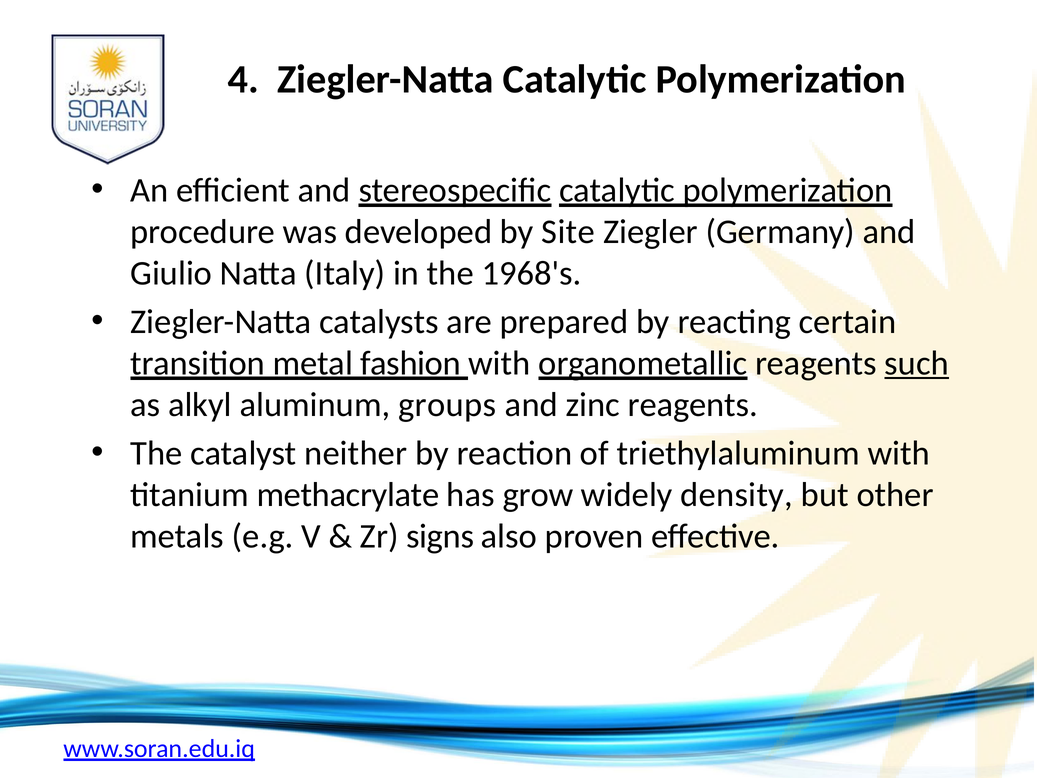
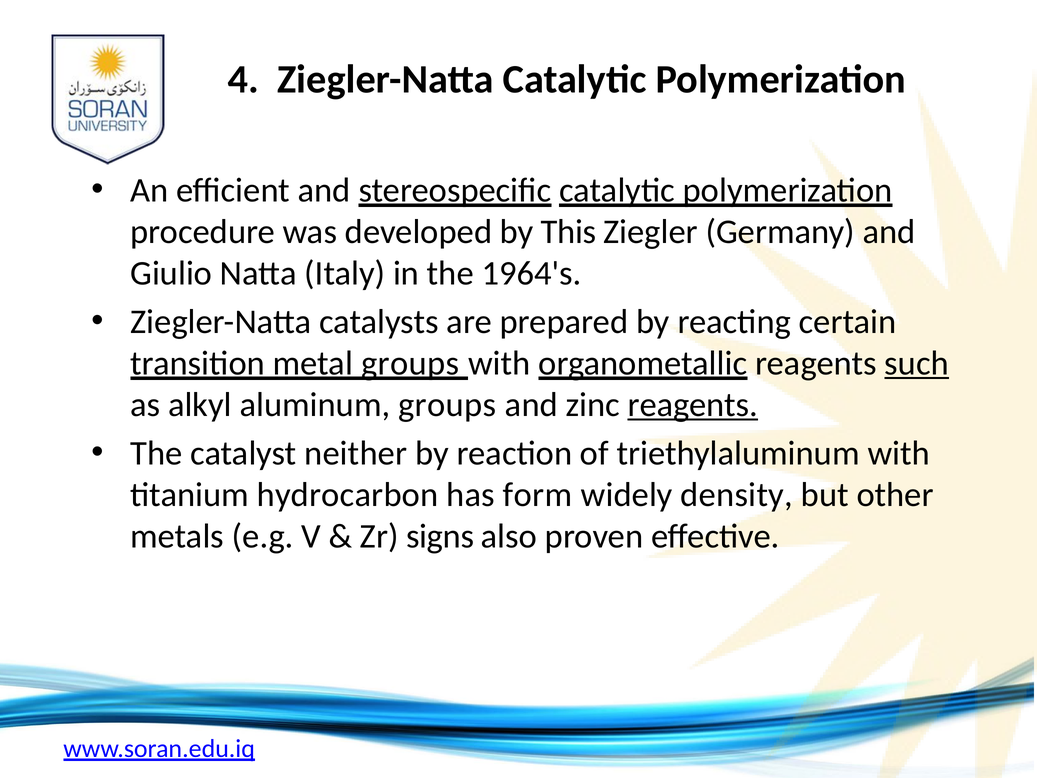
Site: Site -> This (568, 232)
1968's: 1968's -> 1964's (532, 273)
metal fashion: fashion -> groups (410, 363)
reagents underline: none -> present (693, 405)
methacrylate: methacrylate -> hydrocarbon (348, 495)
grow: grow -> form (538, 495)
